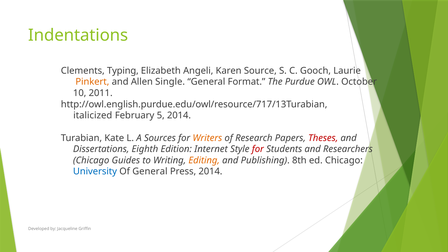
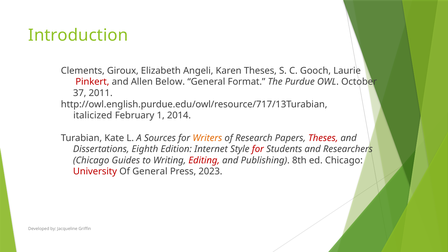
Indentations: Indentations -> Introduction (78, 35)
Typing: Typing -> Giroux (123, 71)
Karen Source: Source -> Theses (260, 71)
Pinkert colour: orange -> red (92, 82)
Single: Single -> Below (170, 82)
10: 10 -> 37 (80, 93)
5: 5 -> 1 (161, 115)
Editing colour: orange -> red (204, 160)
University colour: blue -> red (95, 172)
Press 2014: 2014 -> 2023 (210, 172)
